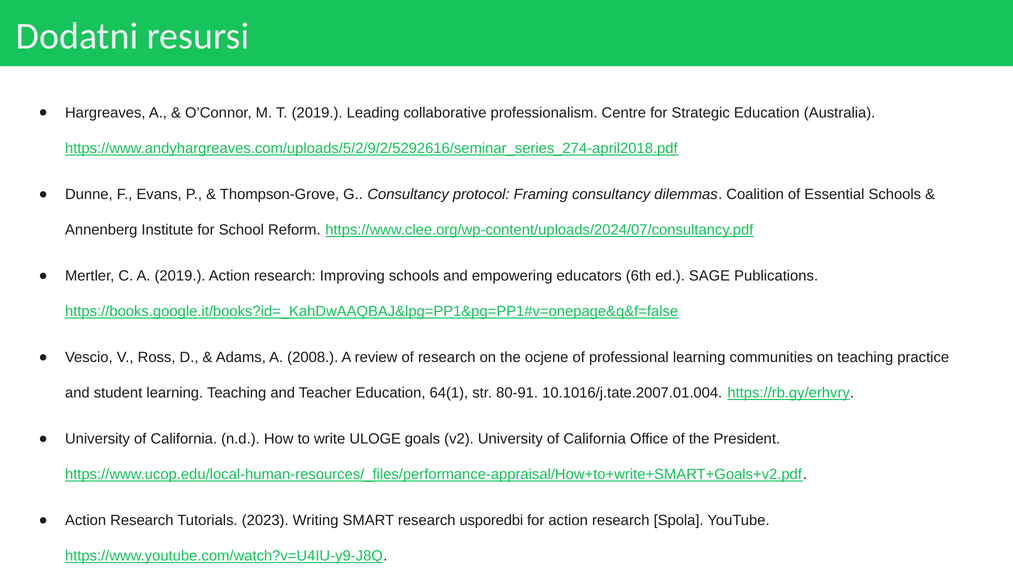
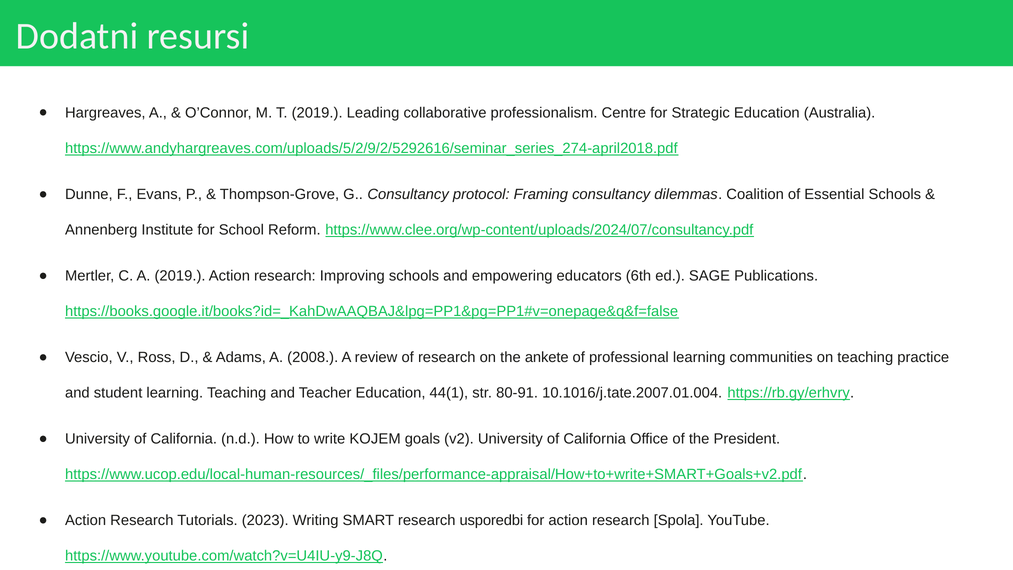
ocjene: ocjene -> ankete (547, 357)
64(1: 64(1 -> 44(1 (449, 393)
ULOGE: ULOGE -> KOJEM (375, 439)
